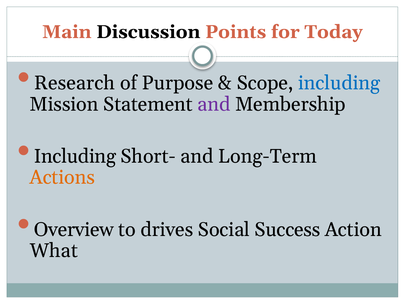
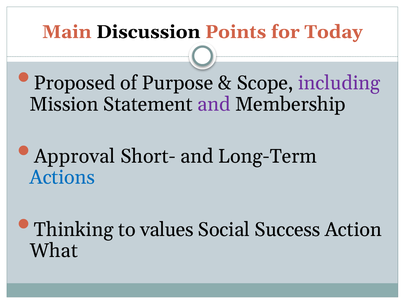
Research: Research -> Proposed (75, 83)
including colour: blue -> purple (339, 83)
Including: Including -> Approval (75, 156)
Actions colour: orange -> blue (62, 177)
Overview: Overview -> Thinking (74, 229)
drives: drives -> values (167, 229)
